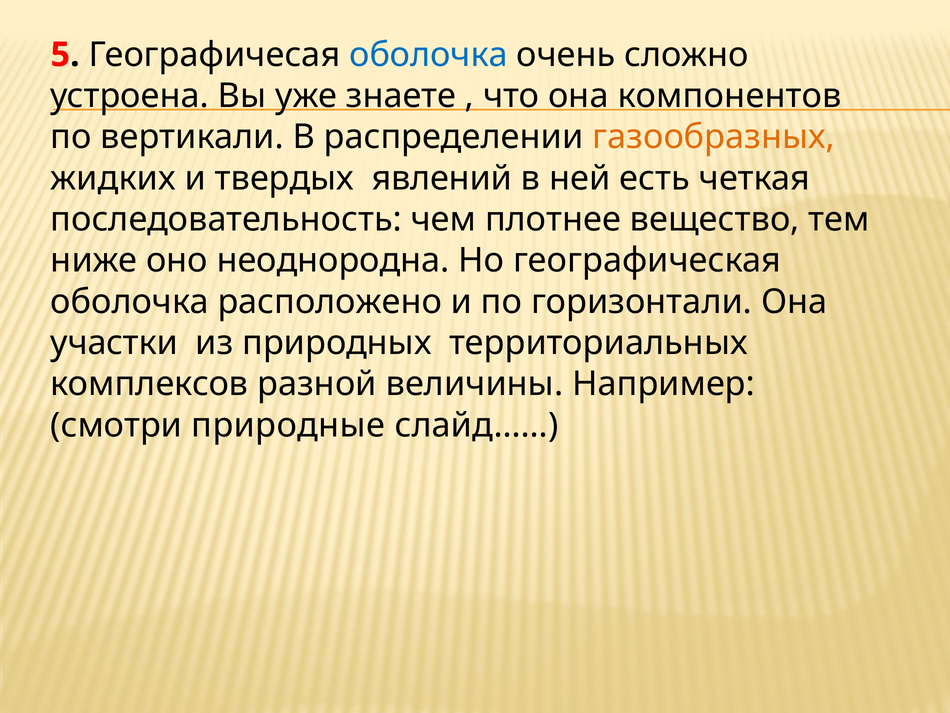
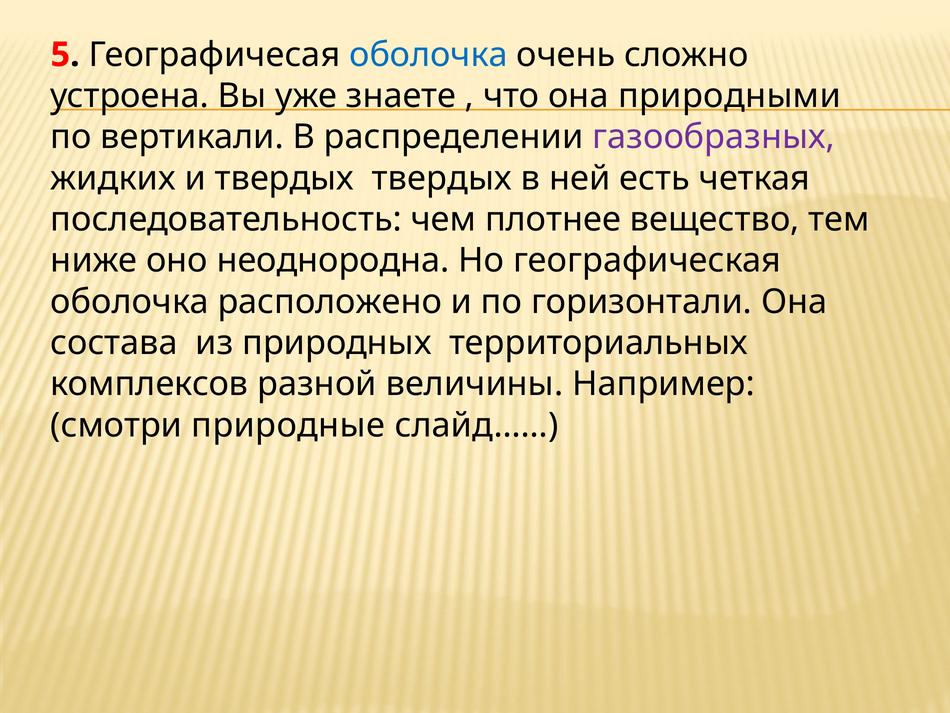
компонентов: компонентов -> природными (730, 96)
газообразных colour: orange -> purple (714, 137)
твердых явлений: явлений -> твердых (442, 178)
участки: участки -> состава (114, 343)
